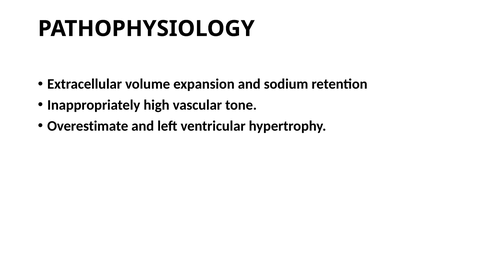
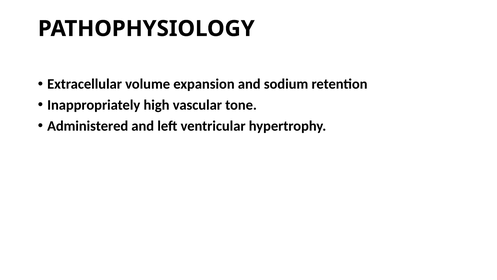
Overestimate: Overestimate -> Administered (88, 126)
